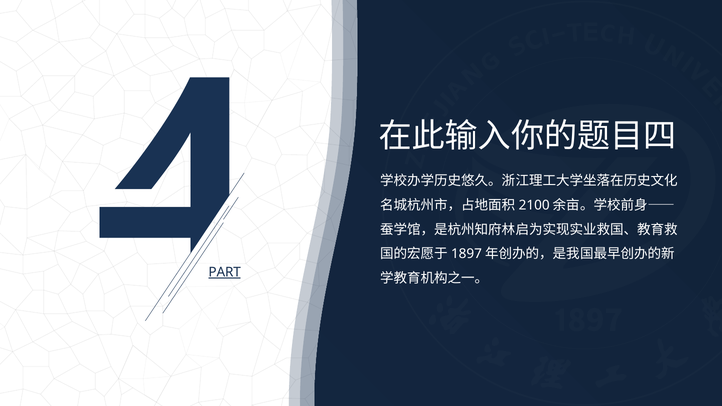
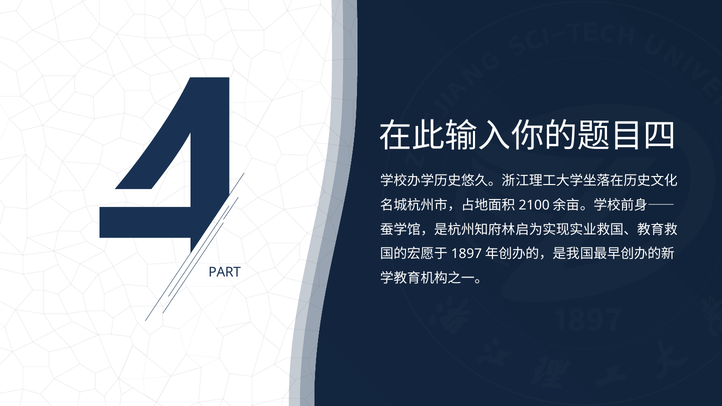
PART underline: present -> none (225, 272)
